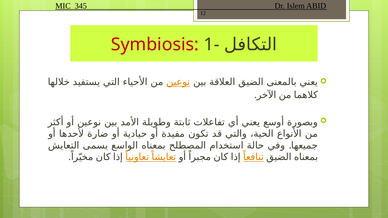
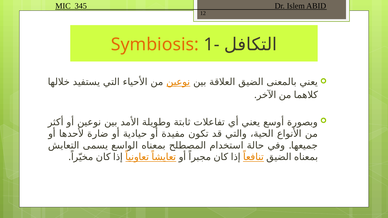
Symbiosis colour: red -> orange (155, 45)
